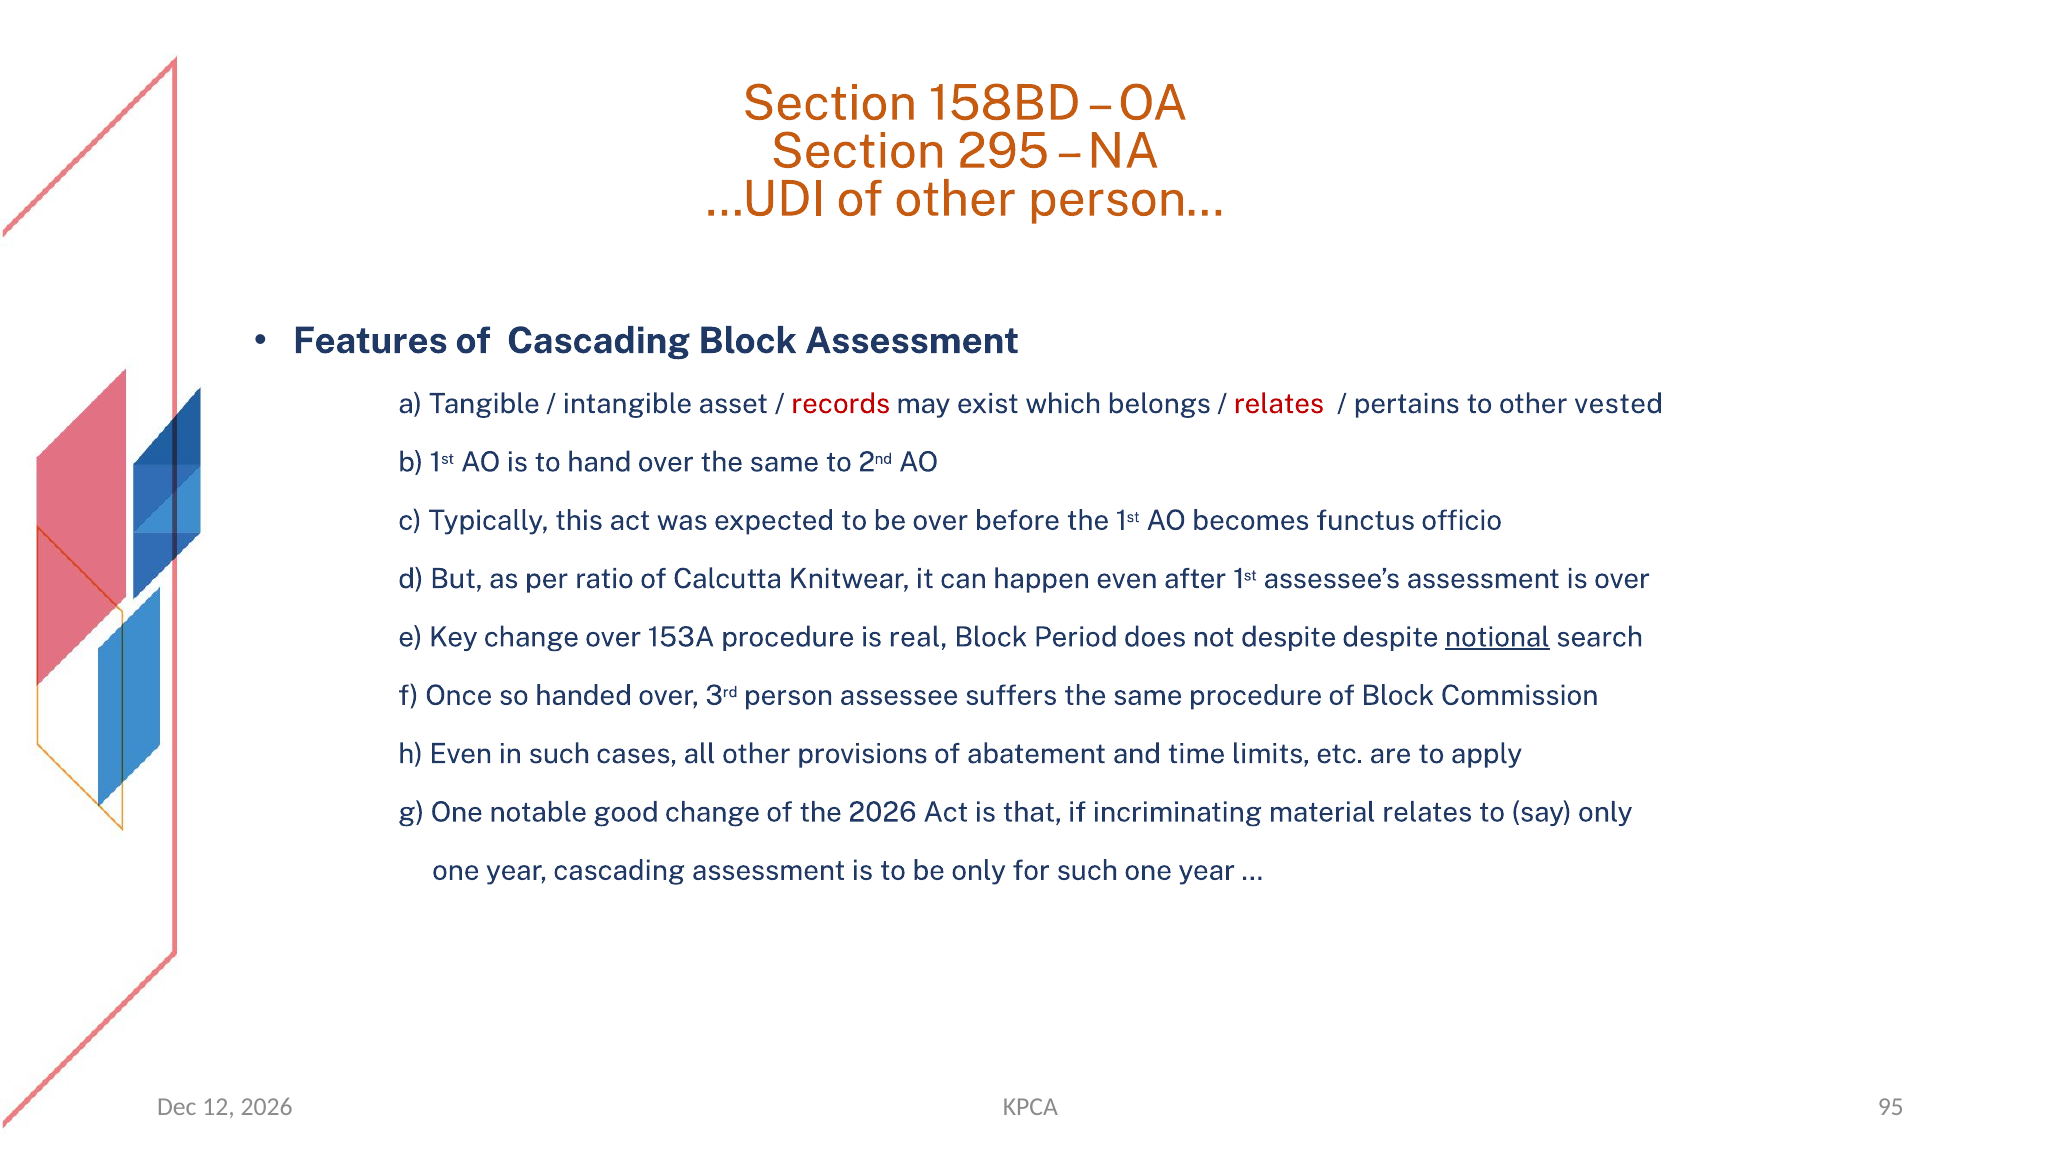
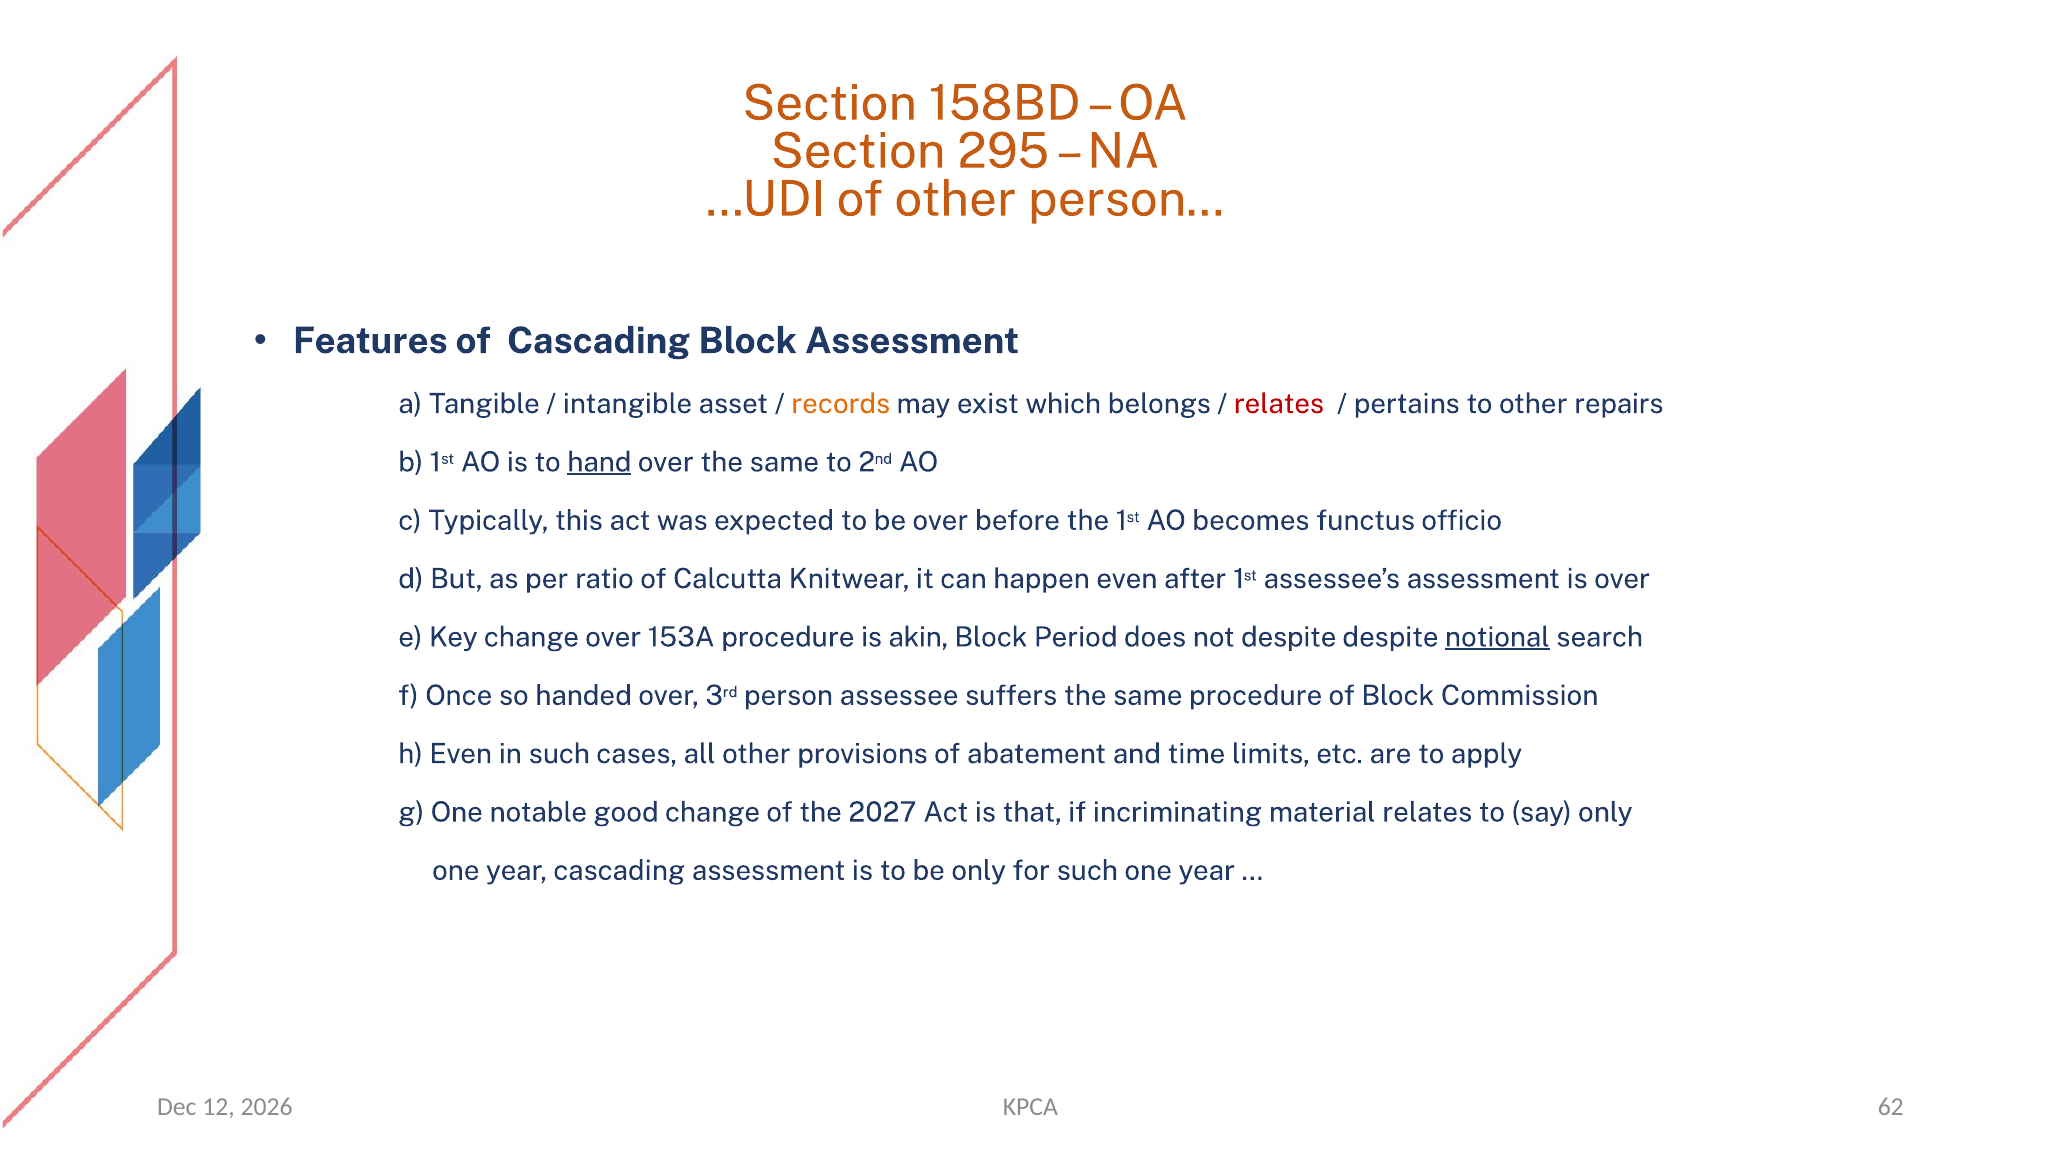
records colour: red -> orange (841, 404)
vested: vested -> repairs (1619, 404)
hand underline: none -> present (599, 462)
real: real -> akin (918, 637)
the 2026: 2026 -> 2027 (882, 813)
95: 95 -> 62 (1891, 1107)
